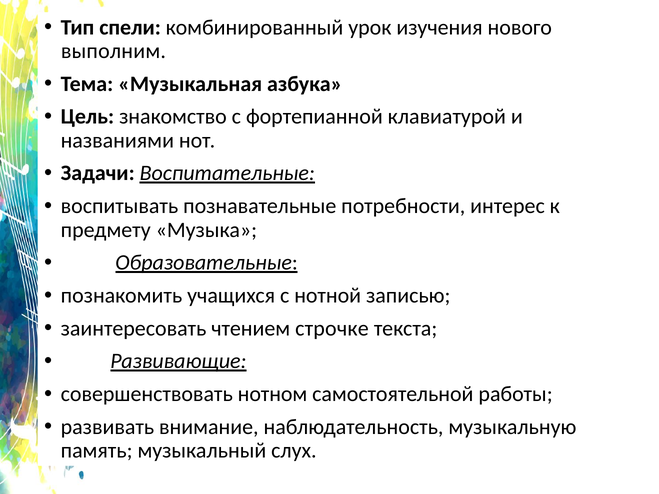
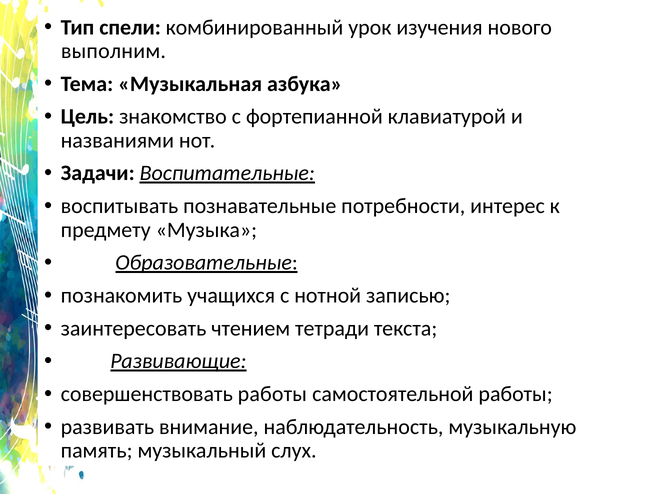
строчке: строчке -> тетради (332, 329)
совершенствовать нотном: нотном -> работы (272, 394)
